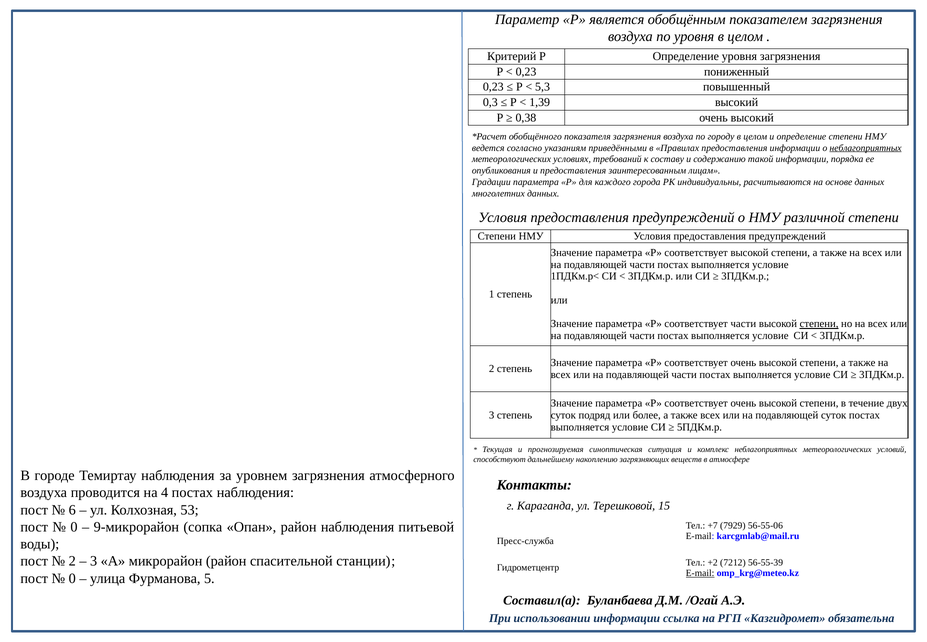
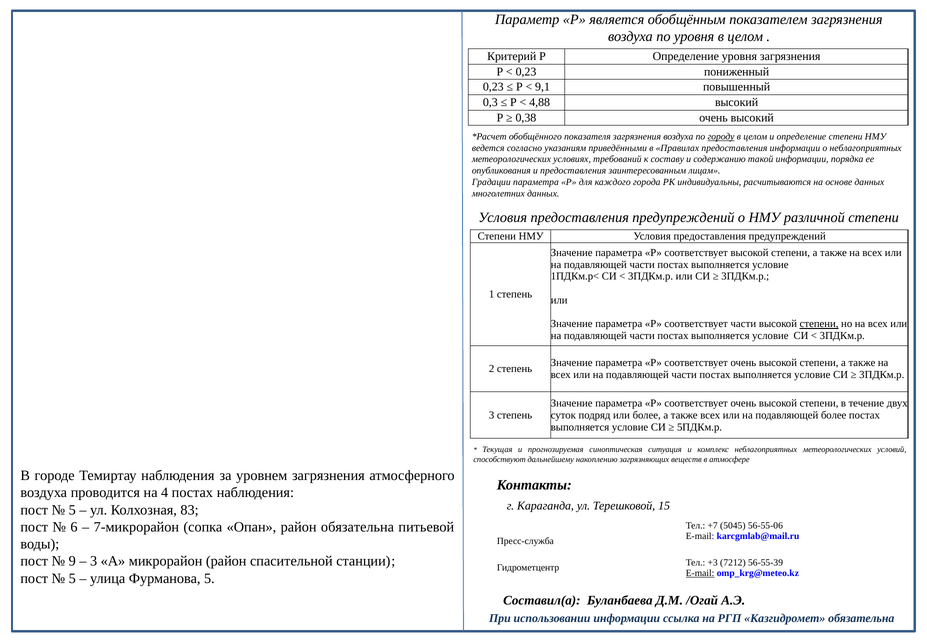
5,3: 5,3 -> 9,1 (543, 87)
1,39: 1,39 -> 4,88 (540, 102)
городу underline: none -> present (721, 136)
неблагоприятных underline: present -> none (866, 148)
подавляющей суток: суток -> более (834, 415)
6: 6 -> 5 (72, 510)
53: 53 -> 83 (190, 510)
0: 0 -> 6 (74, 527)
9-микрорайон: 9-микрорайон -> 7-микрорайон (136, 527)
район наблюдения: наблюдения -> обязательна (358, 527)
7929: 7929 -> 5045 (733, 525)
2: 2 -> 9 (72, 561)
+2: +2 -> +3 (713, 562)
0: 0 -> 5 (72, 578)
